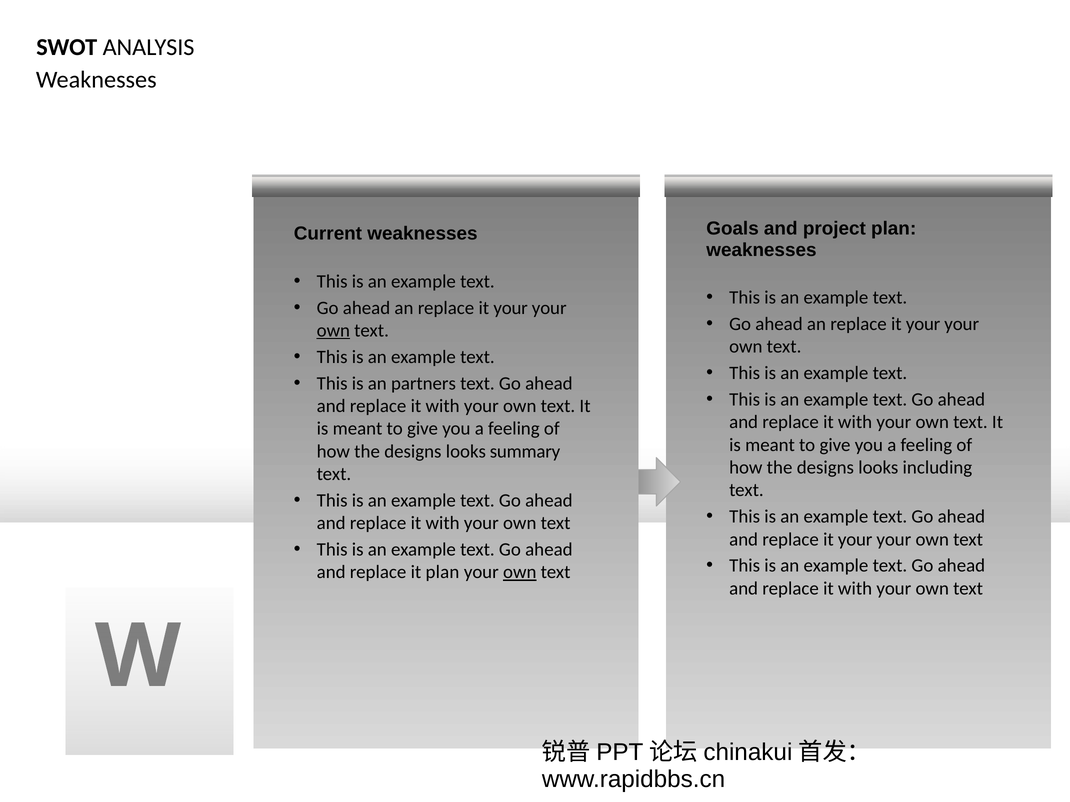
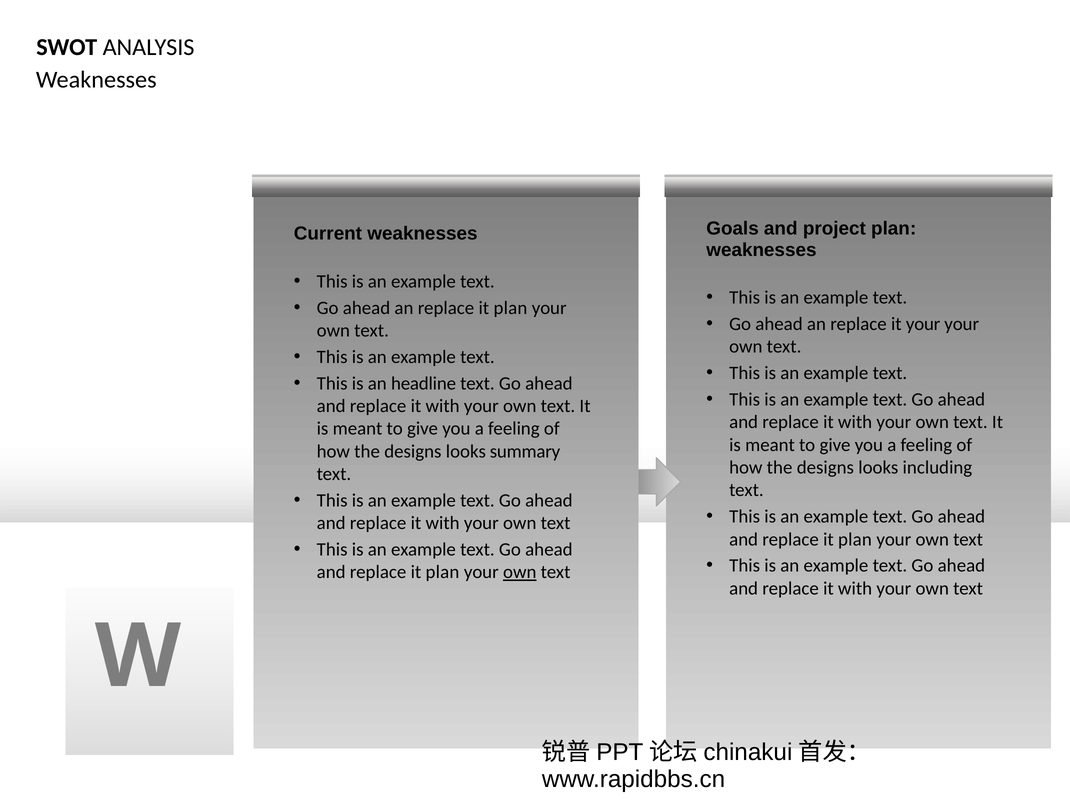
your: your -> plan (510, 308)
own underline: present -> none (333, 331)
partners: partners -> headline (424, 384)
your: your -> plan (855, 540)
